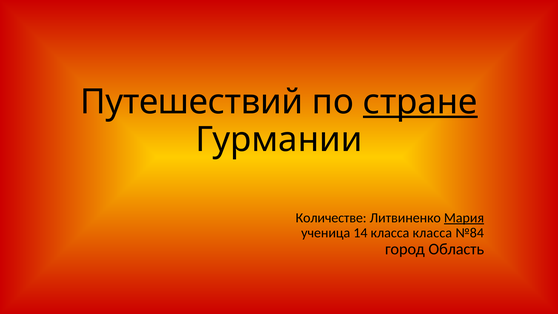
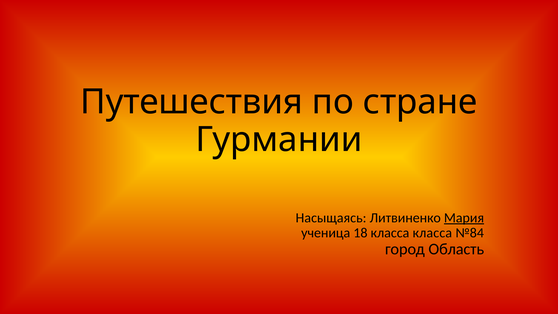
Путешествий: Путешествий -> Путешествия (192, 102)
стране underline: present -> none (420, 102)
Количестве: Количестве -> Насыщаясь (331, 218)
14: 14 -> 18 (360, 233)
